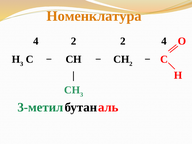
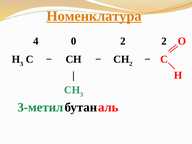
Номенклатура underline: none -> present (94, 16)
4 2: 2 -> 0 (74, 41)
2 4: 4 -> 2 (164, 41)
